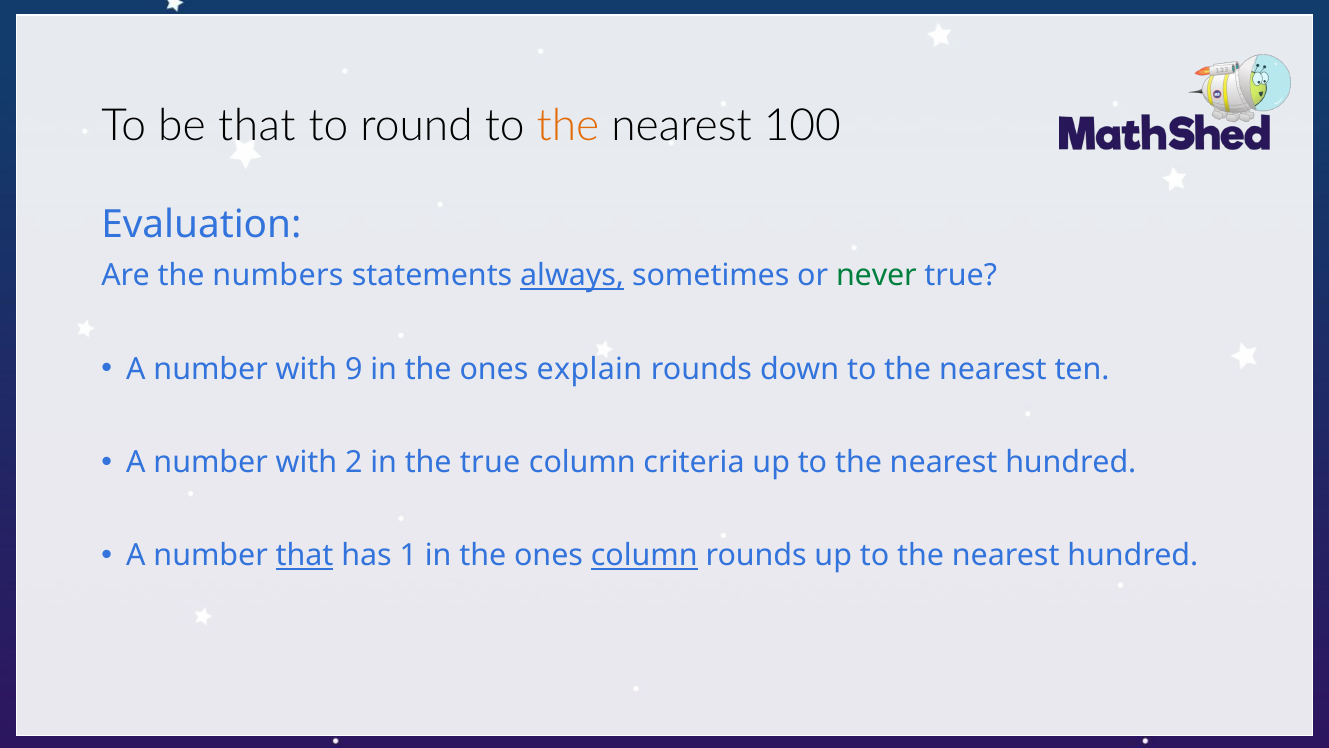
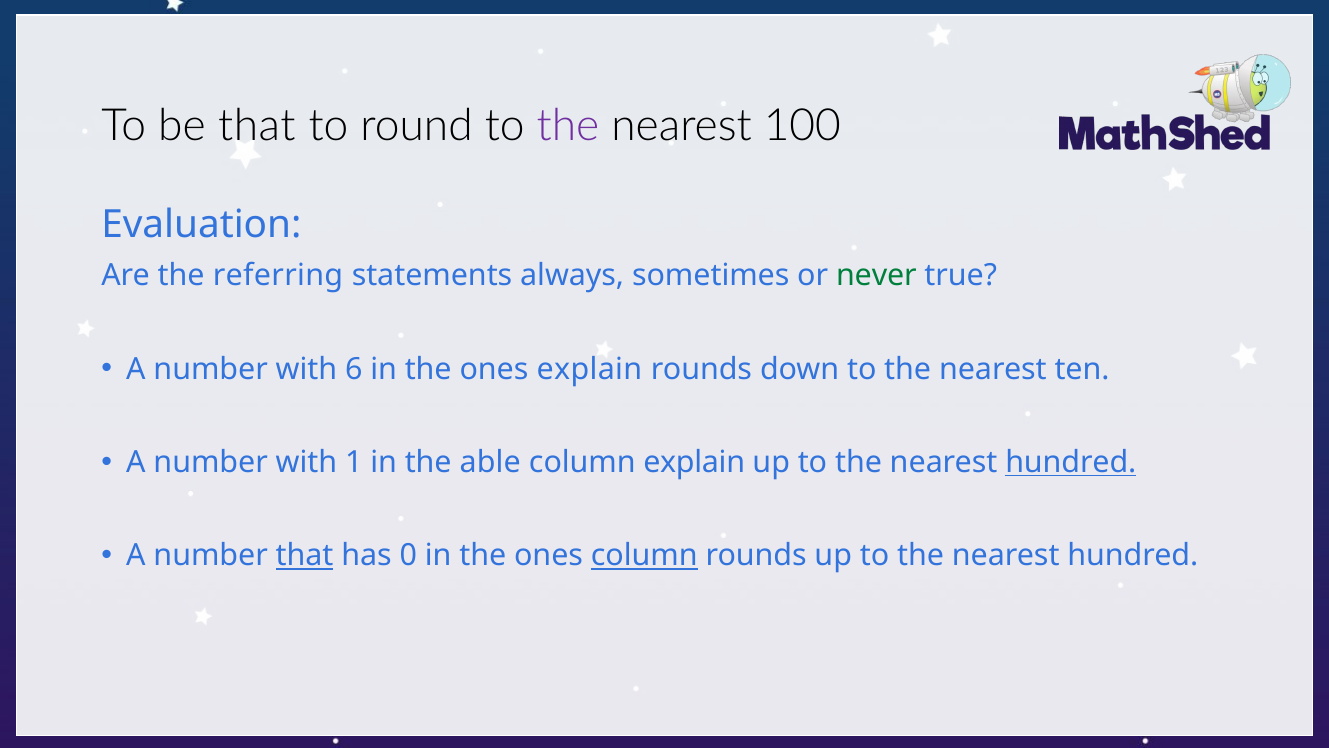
the colour: orange -> purple (568, 126)
numbers: numbers -> referring (278, 275)
always underline: present -> none (572, 275)
9: 9 -> 6 (354, 369)
2: 2 -> 1 (354, 462)
the true: true -> able (490, 462)
column criteria: criteria -> explain (694, 462)
hundred underline: none -> present (1071, 462)
1: 1 -> 0 (408, 556)
